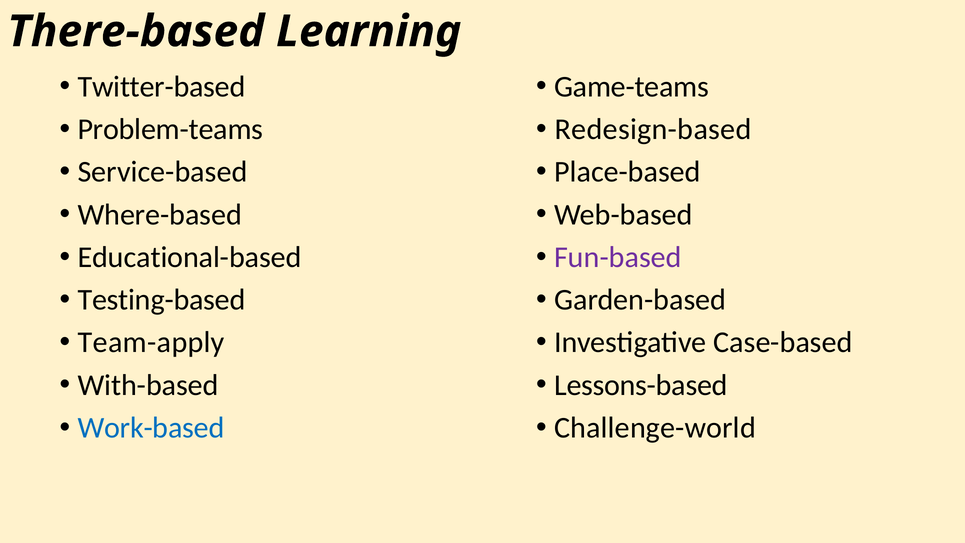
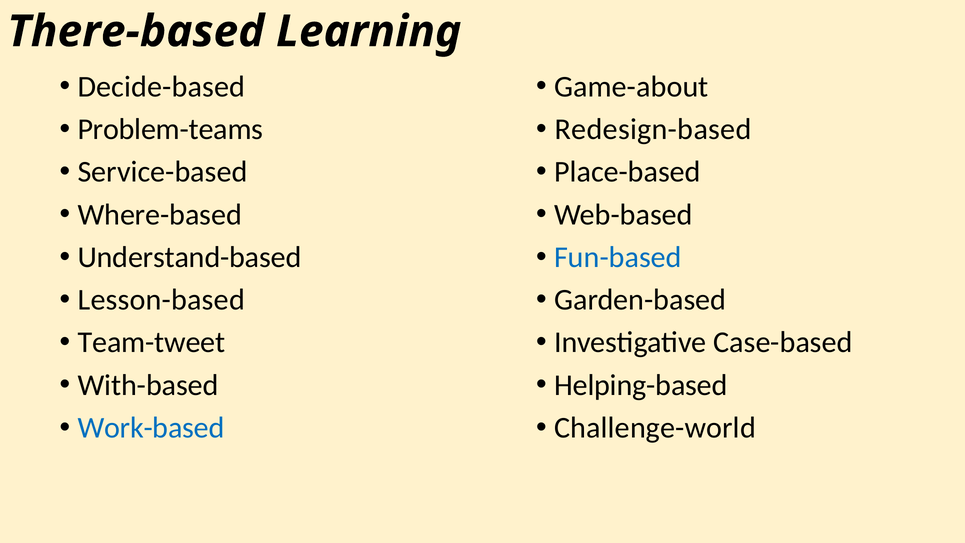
Twitter-based: Twitter-based -> Decide-based (161, 87)
Game-teams: Game-teams -> Game-about (631, 87)
Educational-based: Educational-based -> Understand-based (190, 257)
Fun-based colour: purple -> blue (618, 257)
Testing-based: Testing-based -> Lesson-based (161, 300)
Team-apply: Team-apply -> Team-tweet (151, 342)
Lessons-based: Lessons-based -> Helping-based (641, 385)
